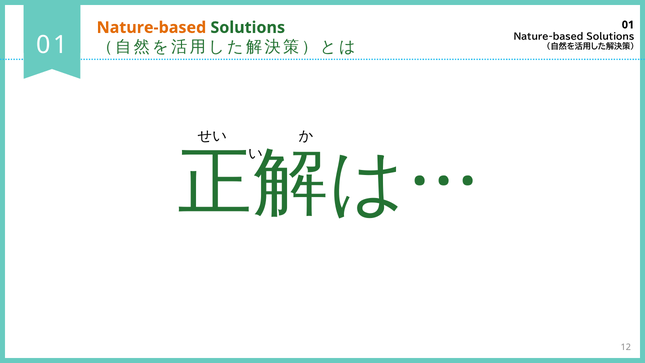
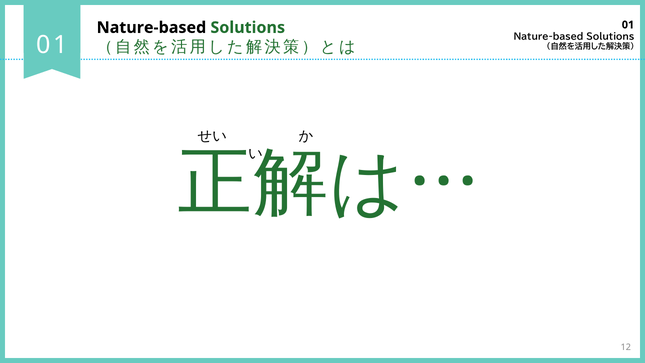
Nature-based colour: orange -> black (151, 28)
